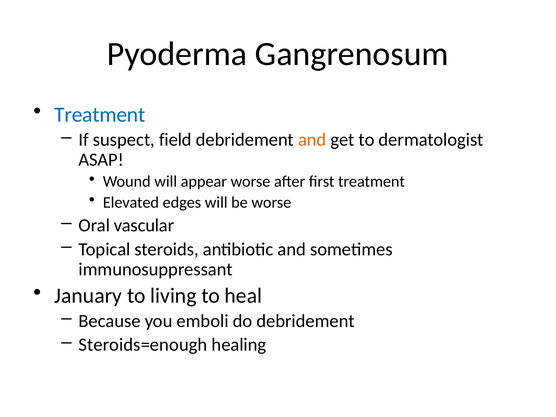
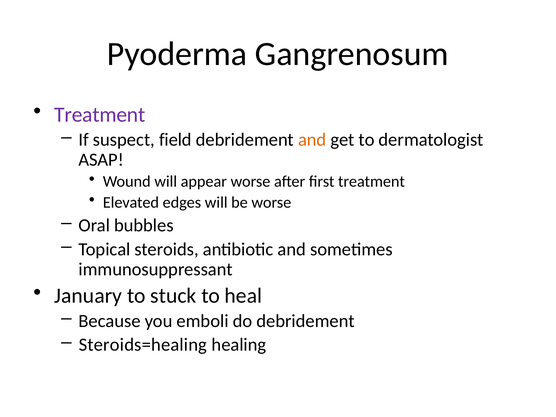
Treatment colour: blue -> purple (100, 115)
vascular: vascular -> bubbles (144, 225)
living: living -> stuck (173, 296)
Steroids=enough: Steroids=enough -> Steroids=healing (143, 345)
